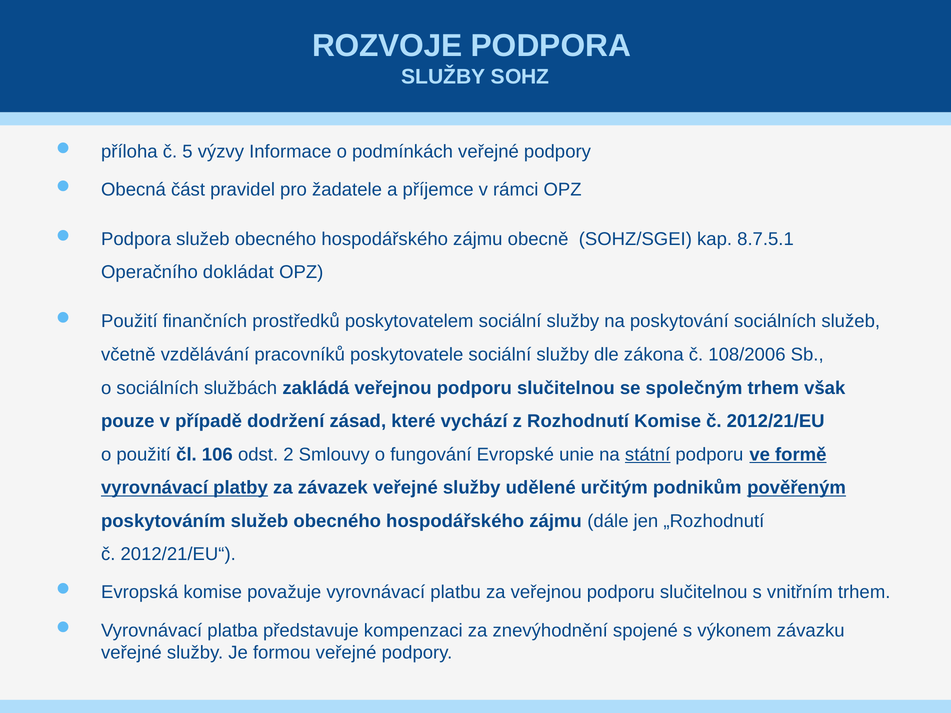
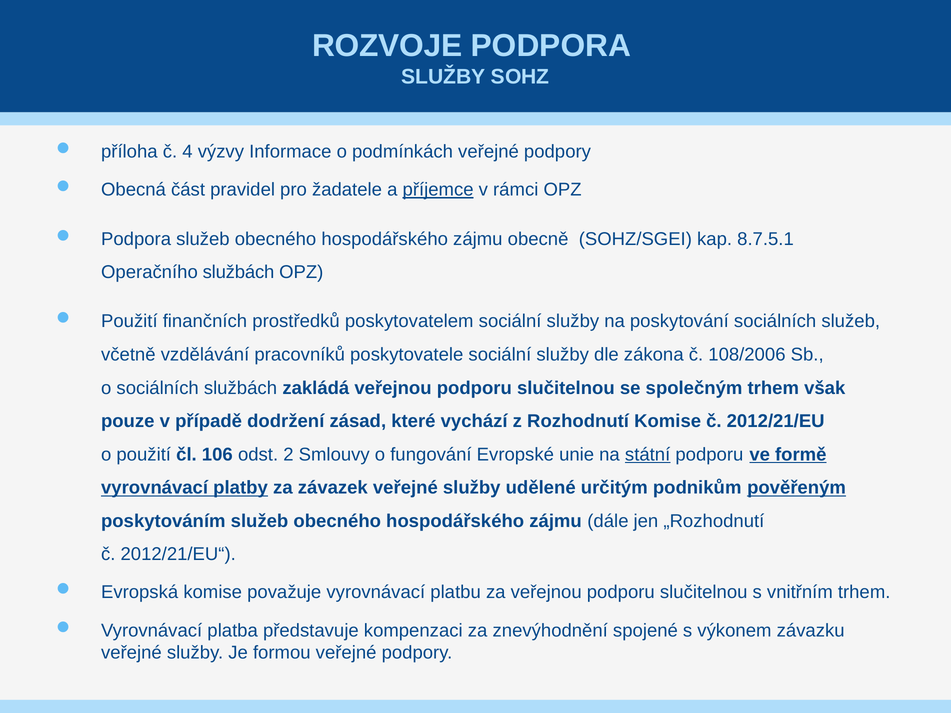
5: 5 -> 4 (187, 152)
příjemce underline: none -> present (438, 190)
Operačního dokládat: dokládat -> službách (239, 272)
